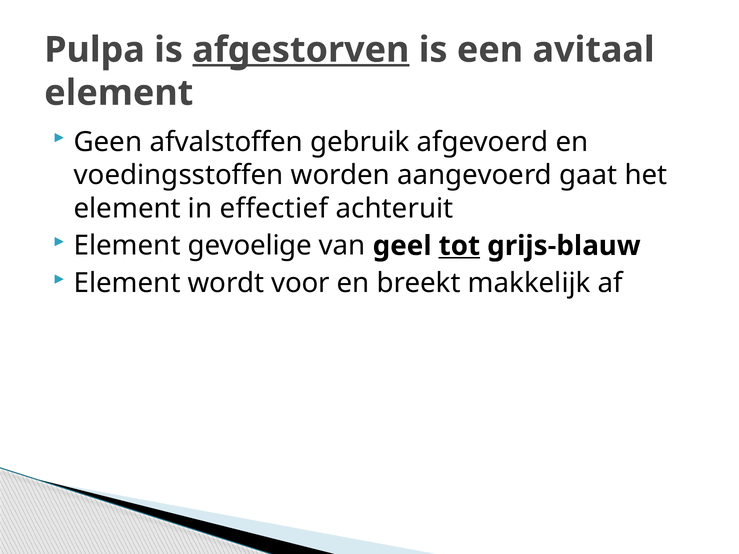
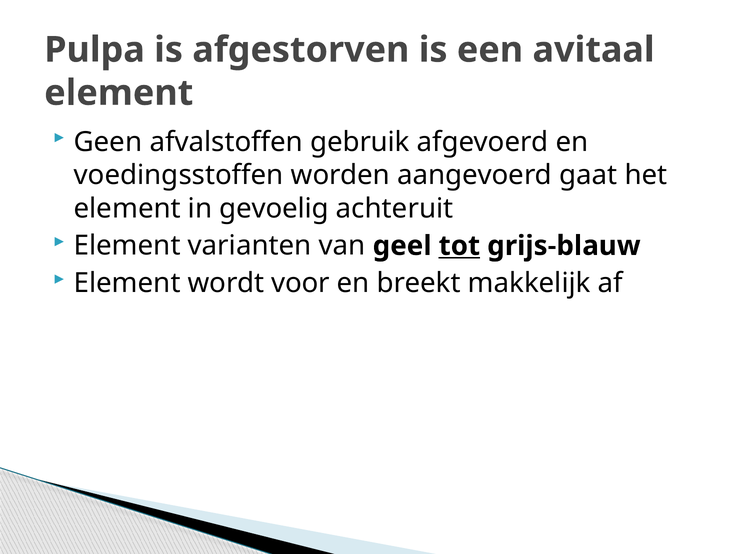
afgestorven underline: present -> none (301, 50)
effectief: effectief -> gevoelig (274, 209)
gevoelige: gevoelige -> varianten (250, 246)
